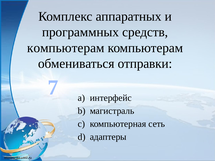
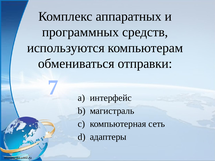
компьютерам: компьютерам -> используются (66, 48)
